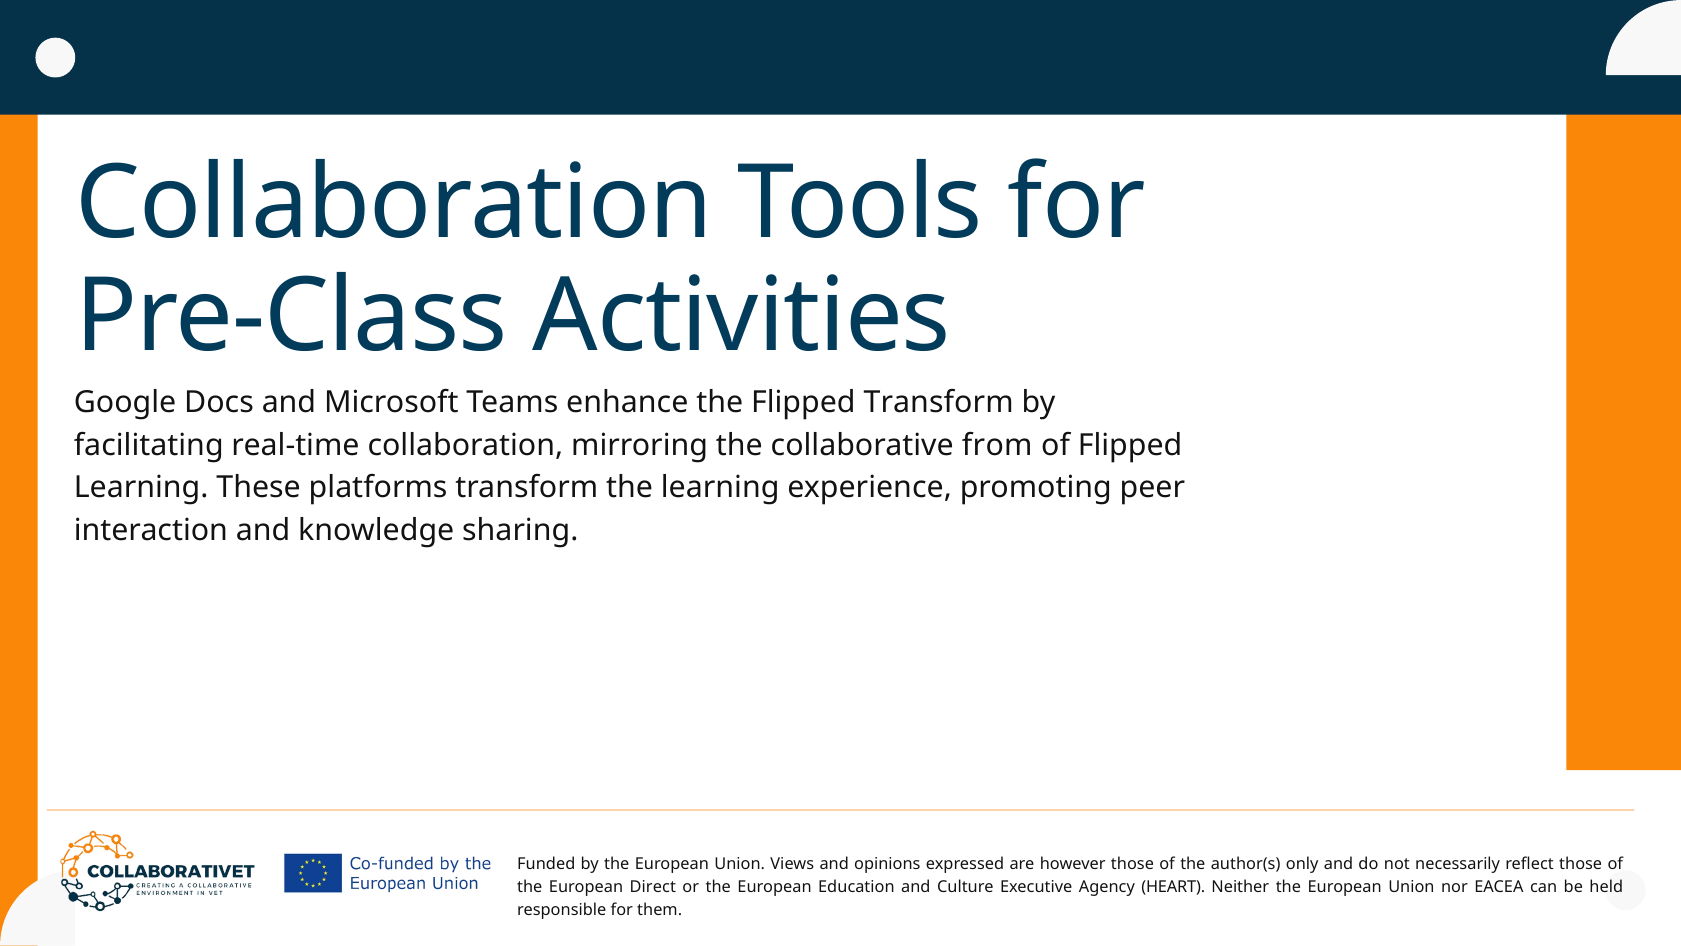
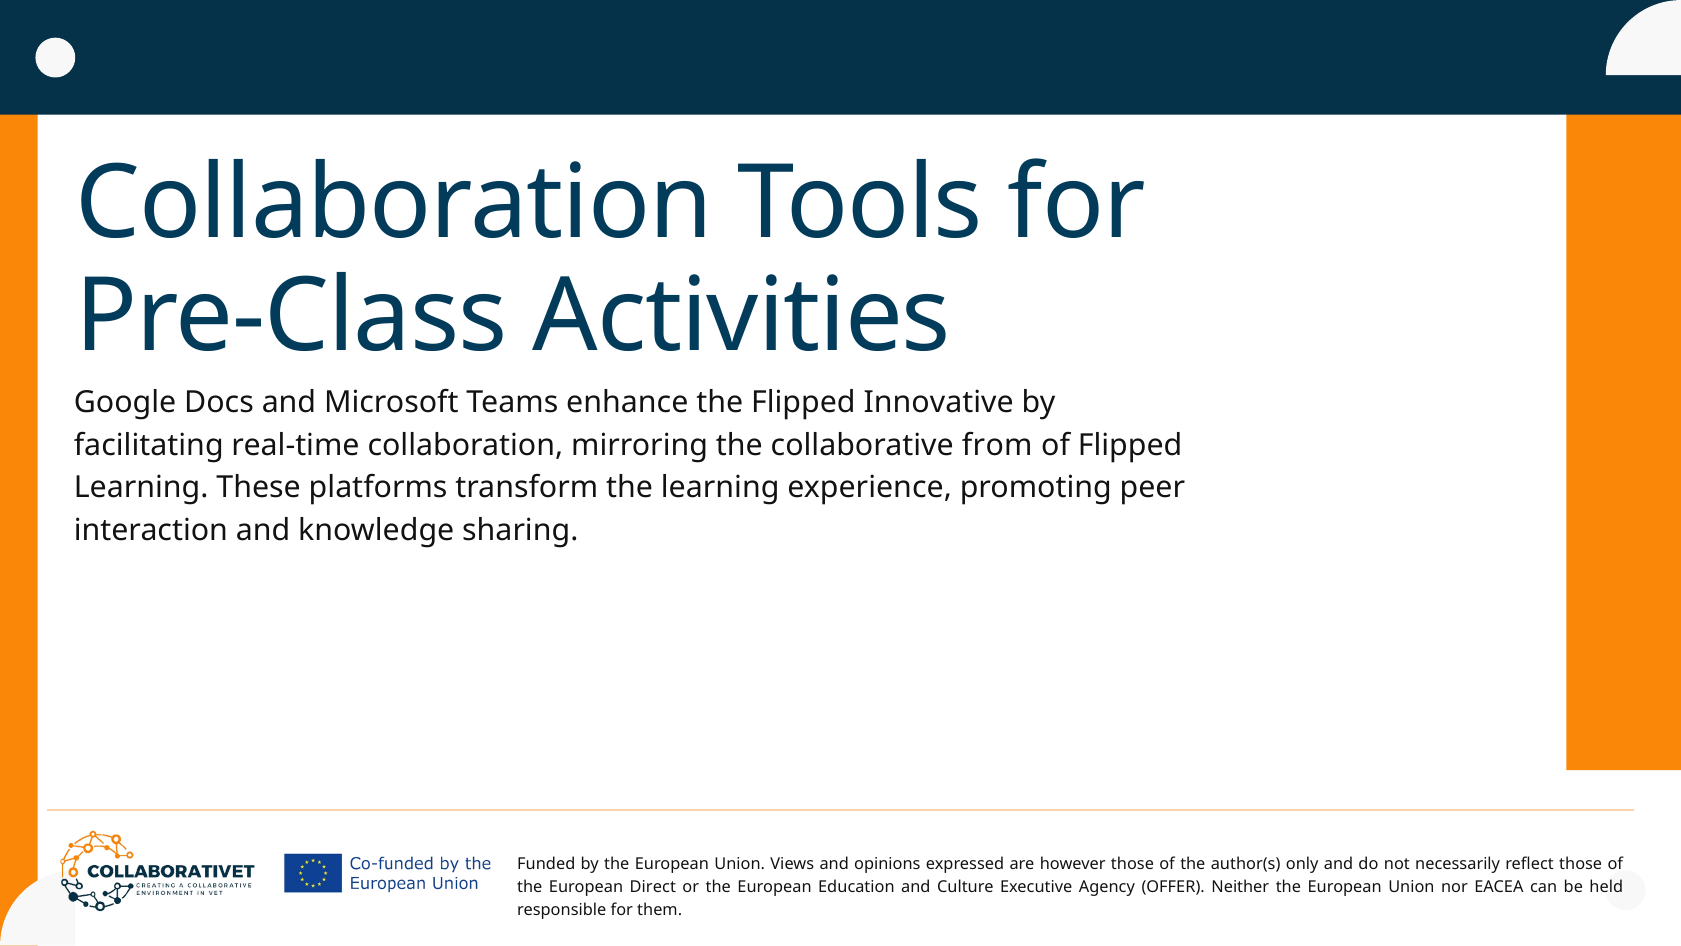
Flipped Transform: Transform -> Innovative (939, 403)
HEART: HEART -> OFFER (1173, 887)
